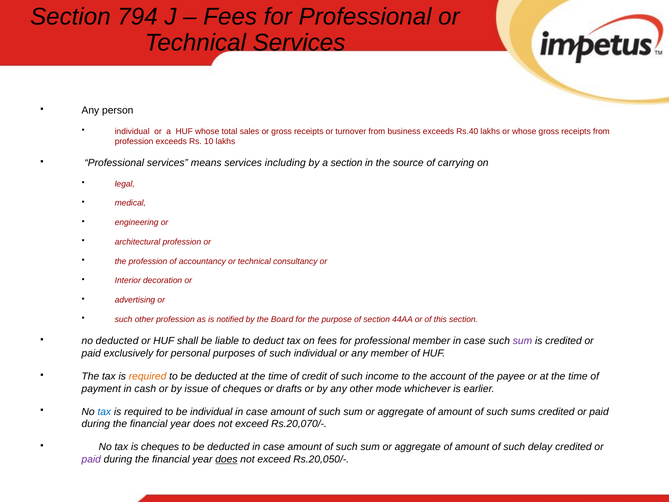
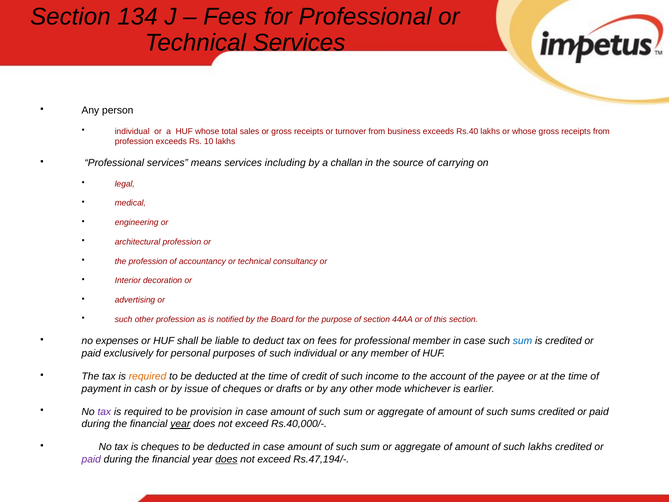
794: 794 -> 134 (138, 17)
a section: section -> challan (347, 163)
no deducted: deducted -> expenses (117, 341)
sum colour: purple -> blue (523, 341)
tax colour: blue -> purple (104, 412)
be individual: individual -> provision (211, 412)
year underline: none -> present (180, 424)
Rs.20,070/-: Rs.20,070/- -> Rs.40,000/- (299, 424)
such delay: delay -> lakhs (540, 447)
Rs.20,050/-: Rs.20,050/- -> Rs.47,194/- (321, 459)
